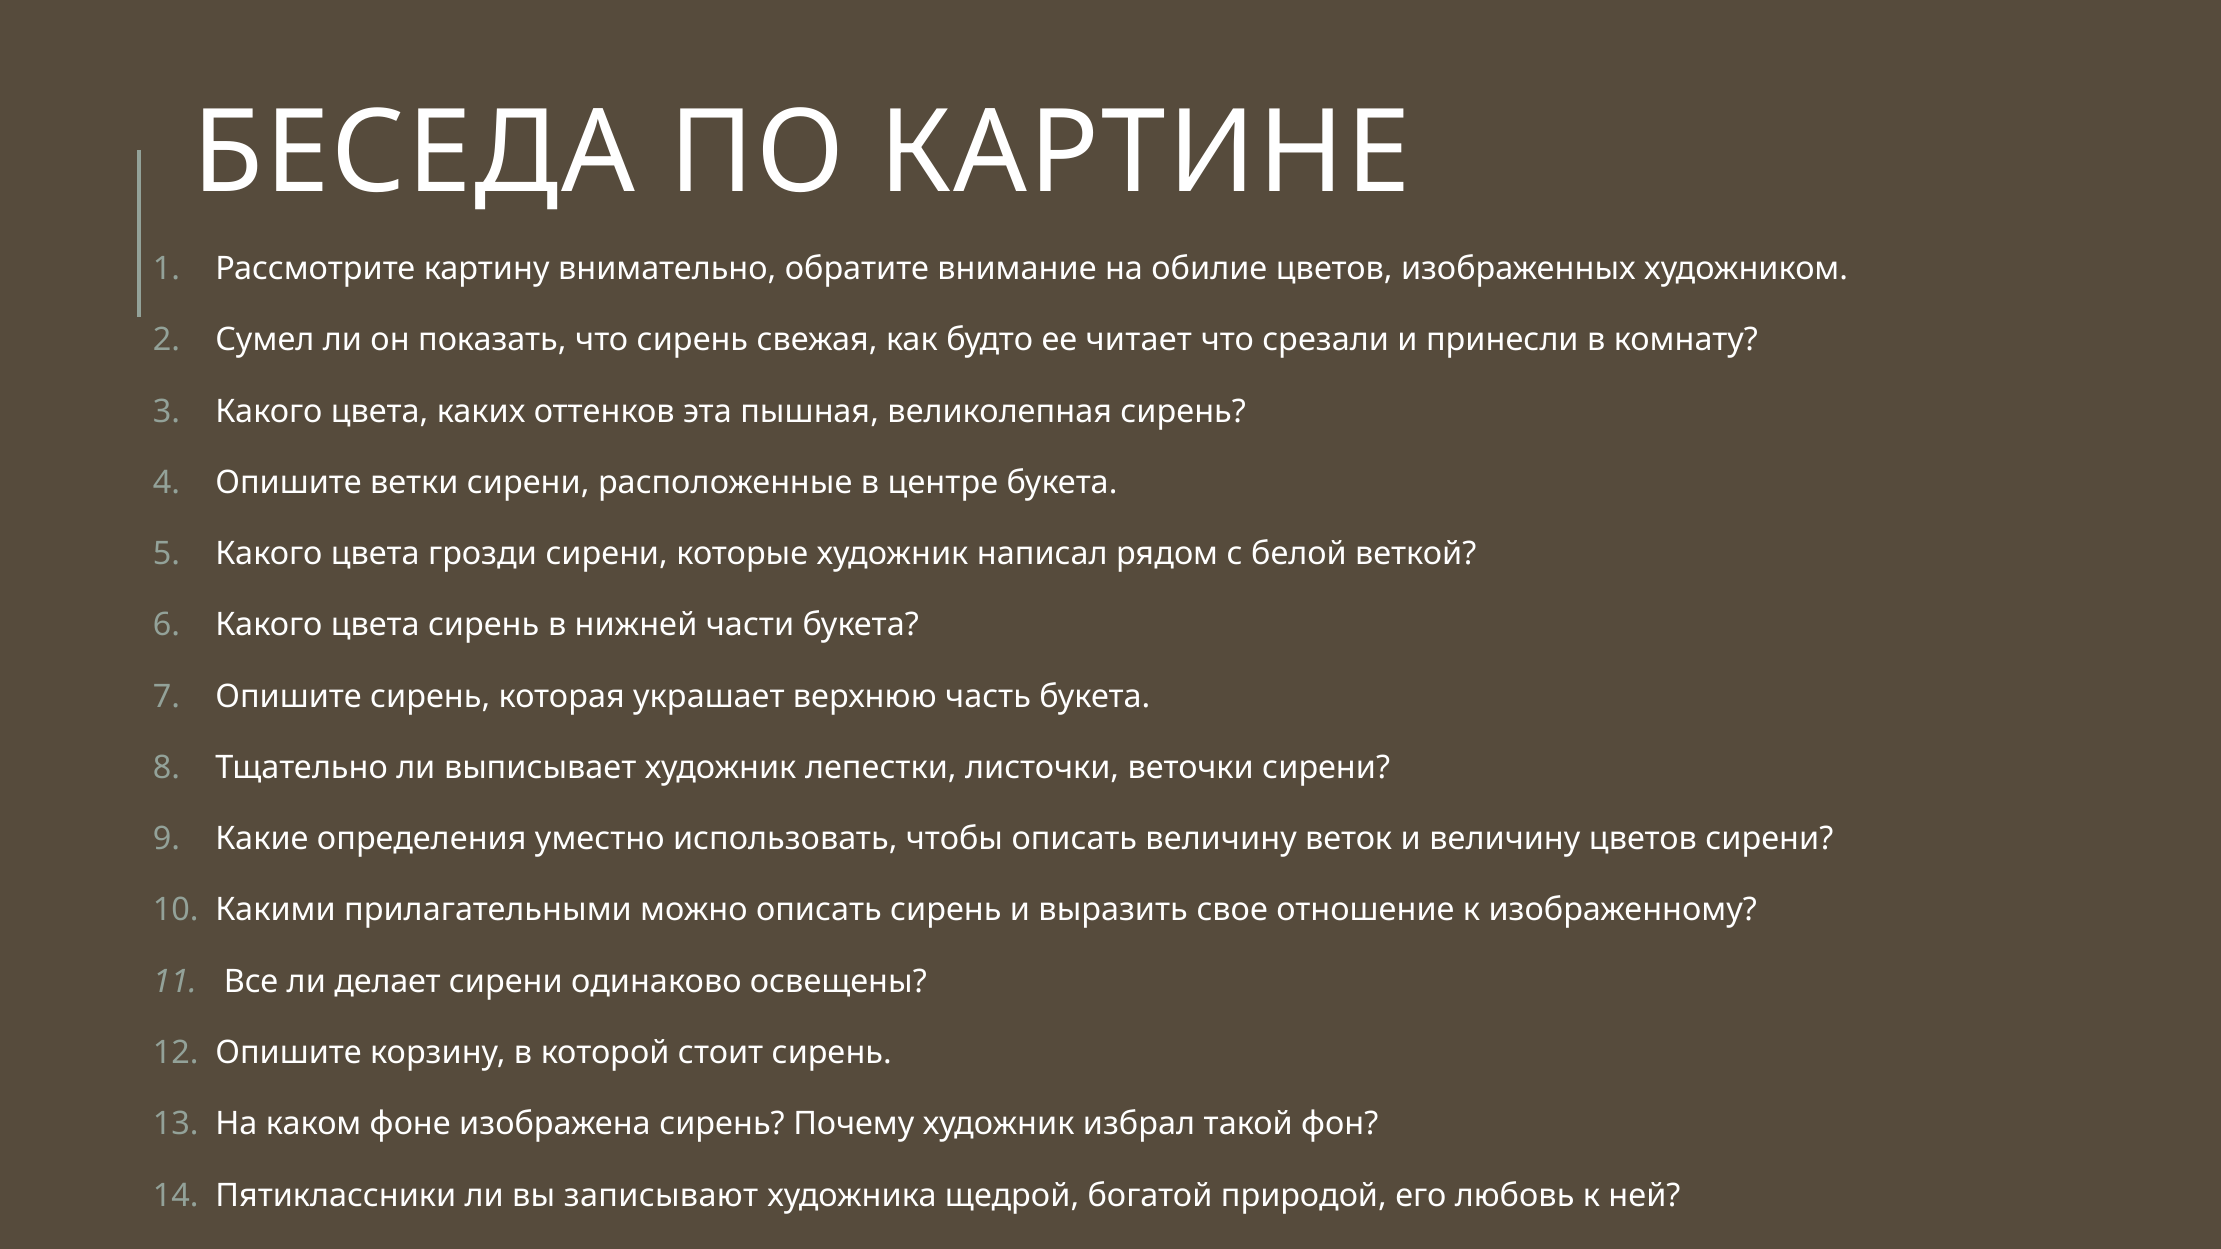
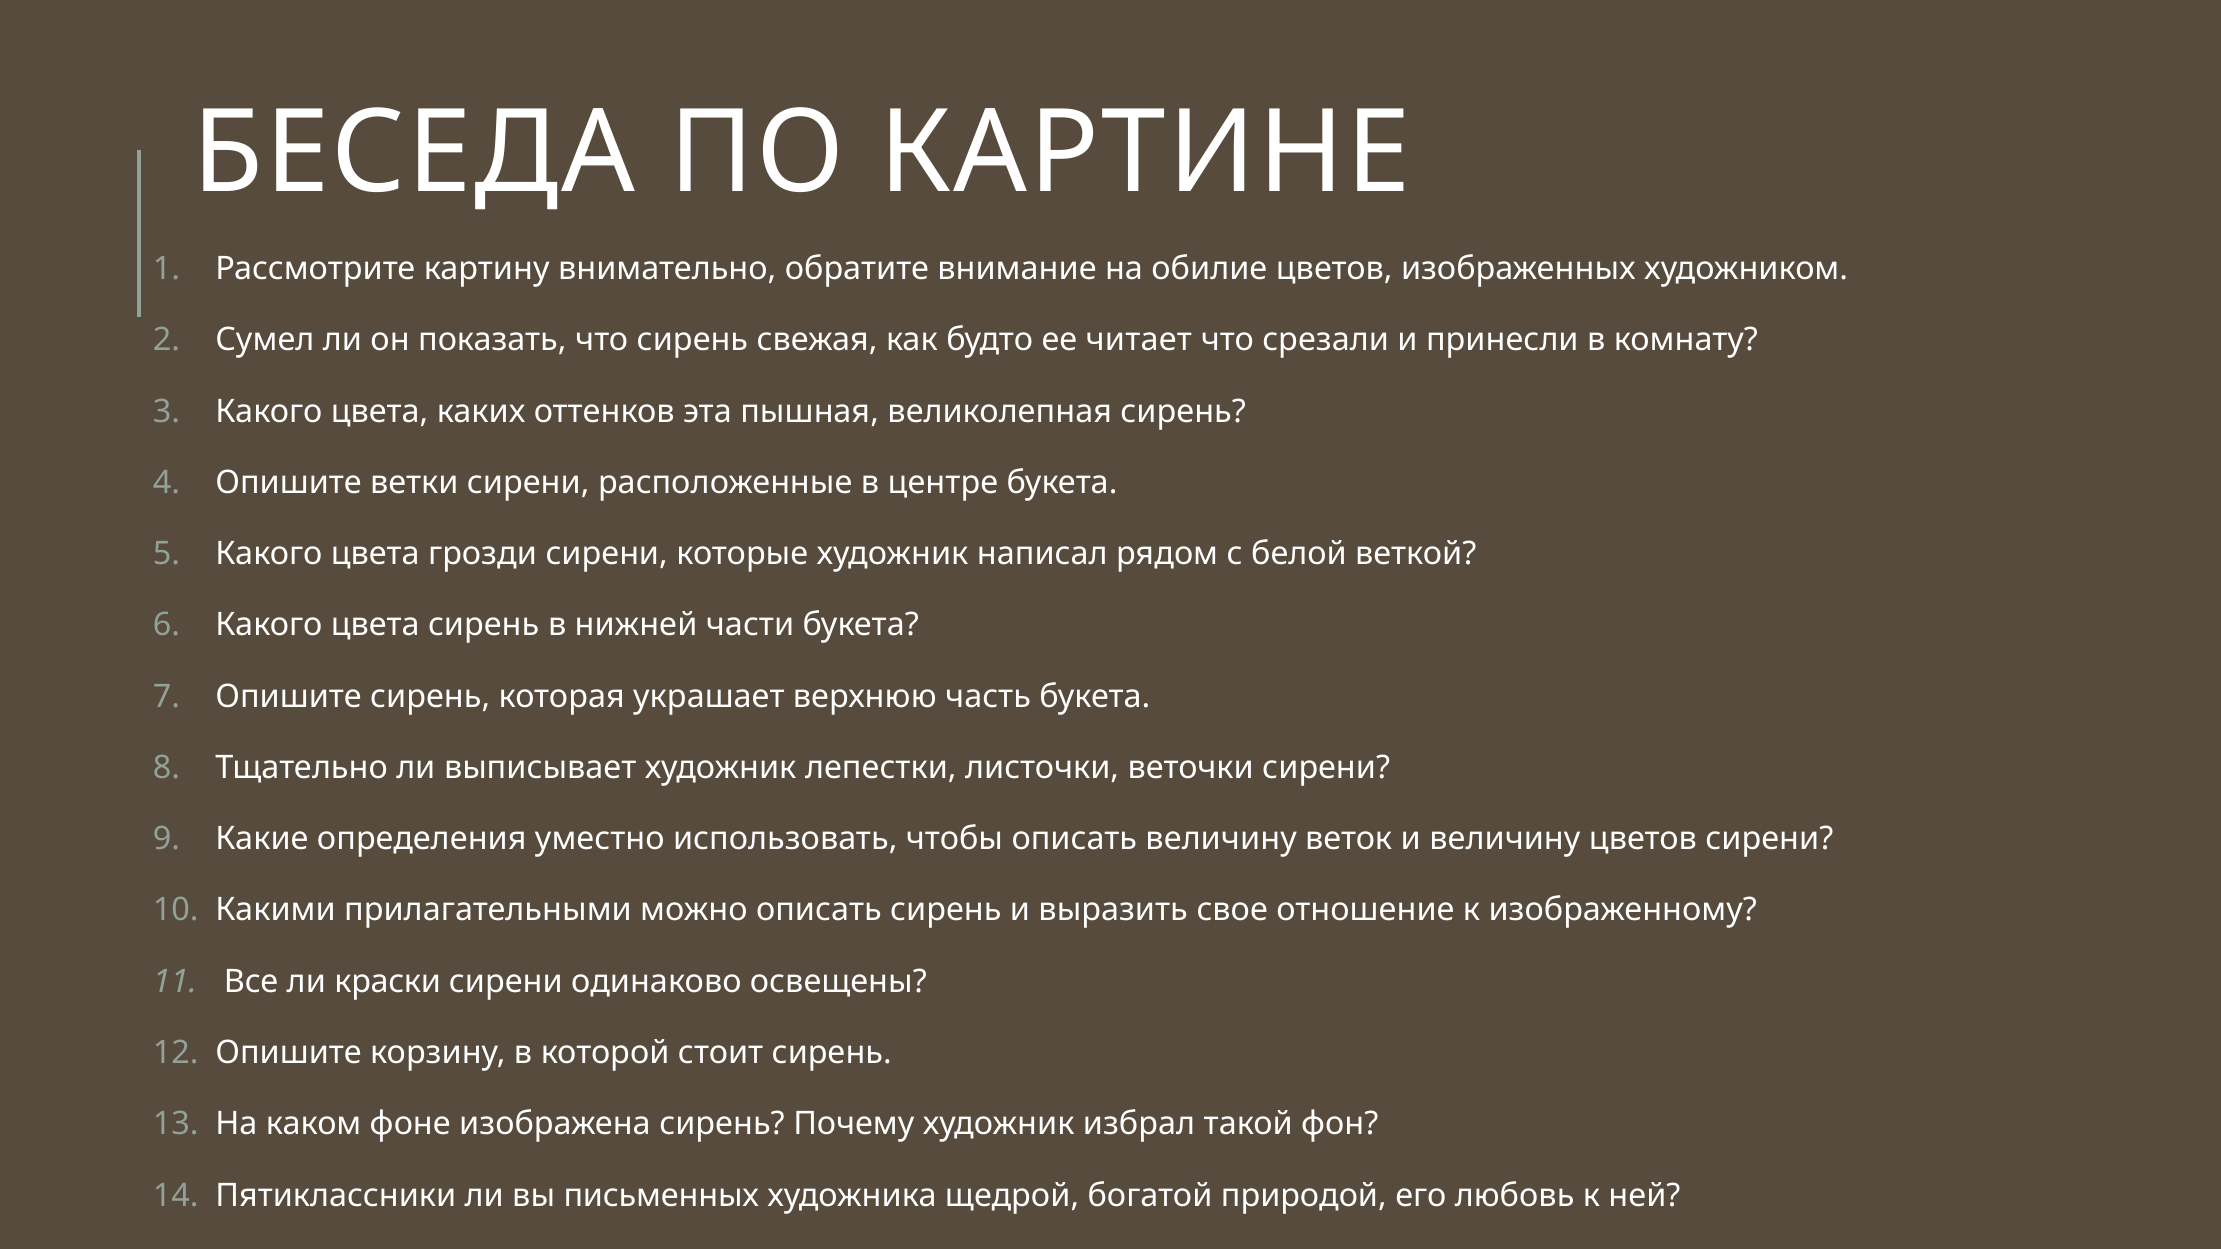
делает: делает -> краски (388, 982)
записывают: записывают -> письменных (661, 1196)
